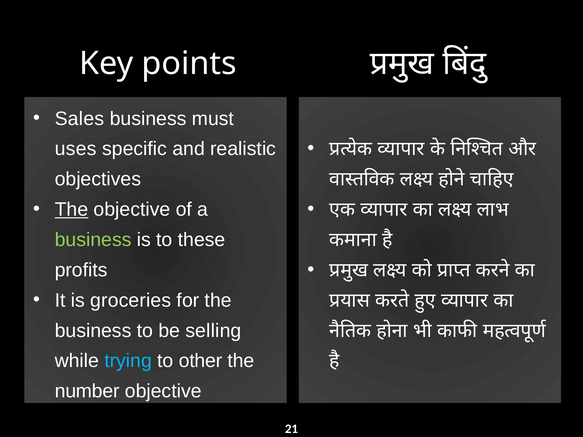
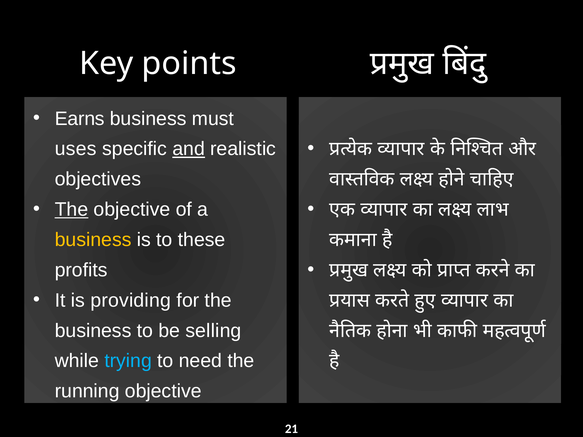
Sales: Sales -> Earns (80, 119)
and underline: none -> present (189, 149)
business colour: light green -> yellow (93, 240)
groceries: groceries -> providing (131, 300)
other: other -> need (200, 361)
number: number -> running (87, 391)
